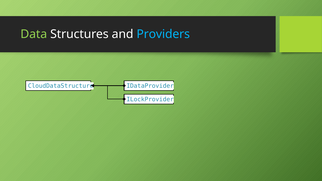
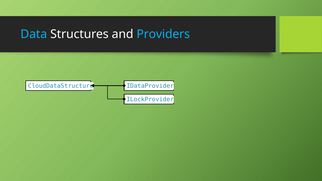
Data colour: light green -> light blue (34, 34)
